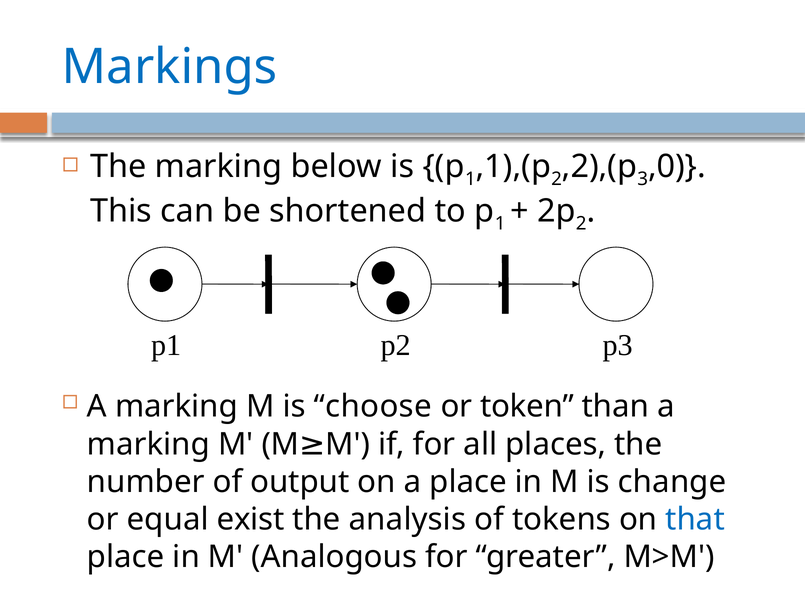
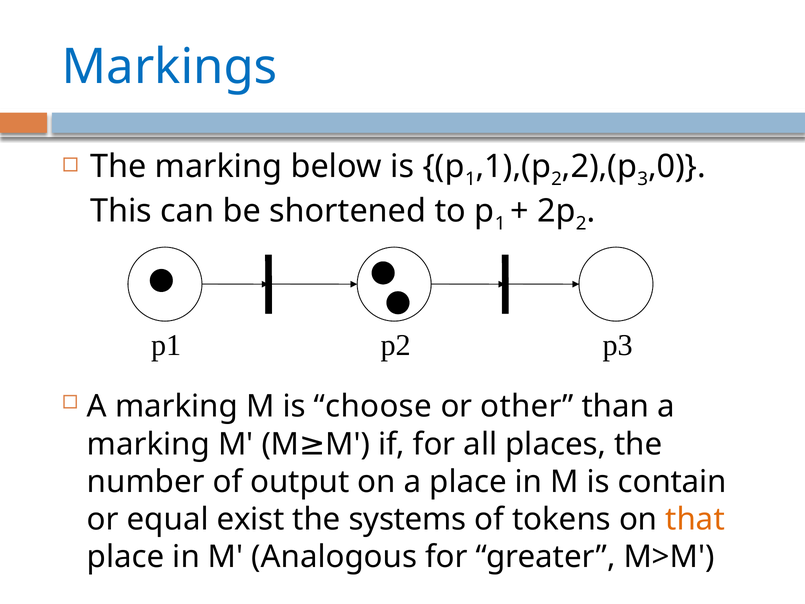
token: token -> other (527, 406)
change: change -> contain (672, 482)
analysis: analysis -> systems (408, 519)
that colour: blue -> orange (695, 519)
